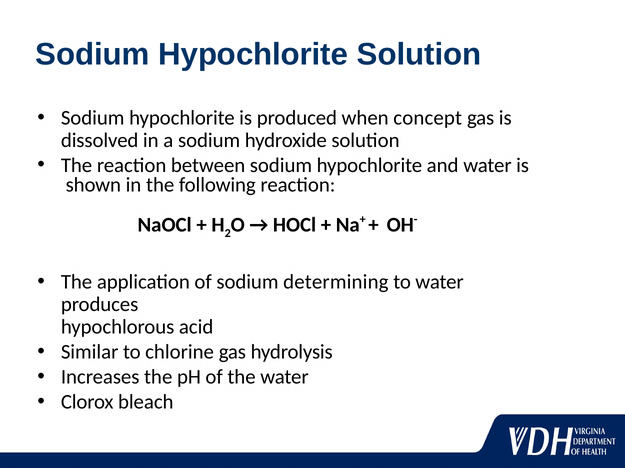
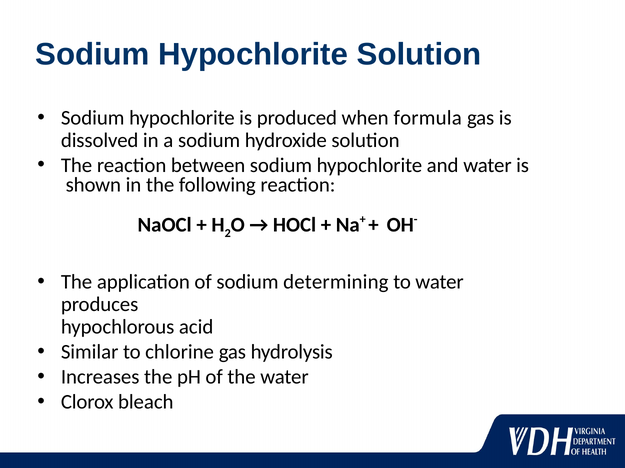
concept: concept -> formula (428, 118)
